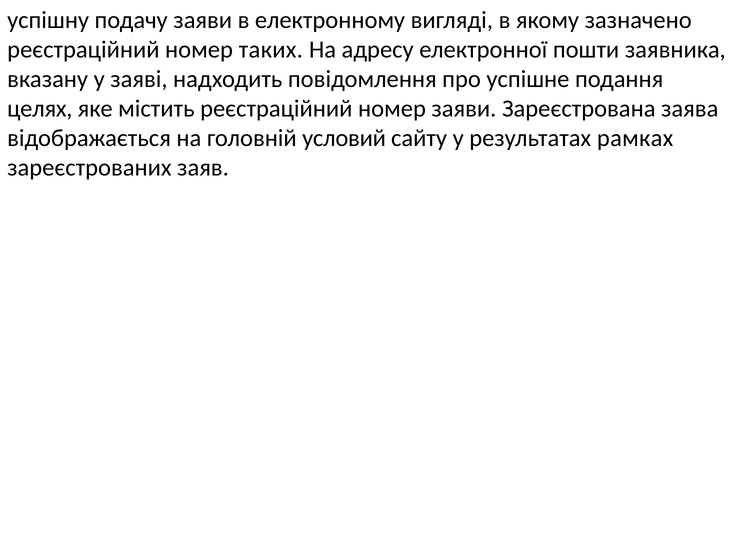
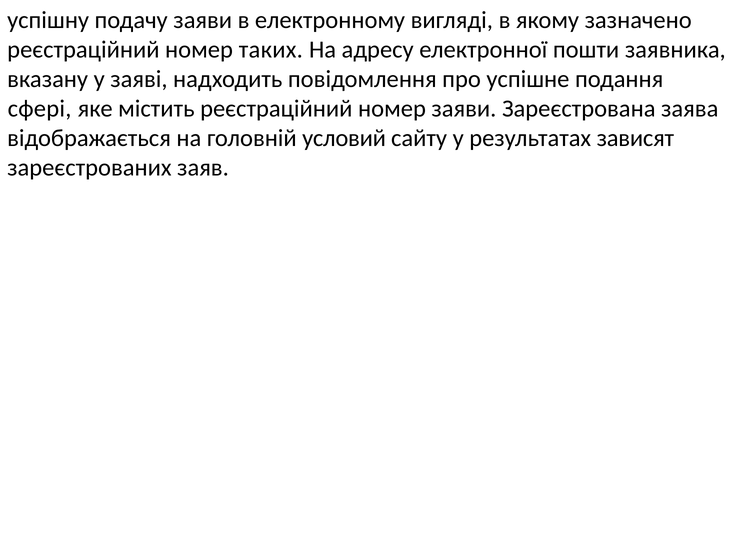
целях: целях -> сфері (40, 109)
рамках: рамках -> зависят (635, 138)
